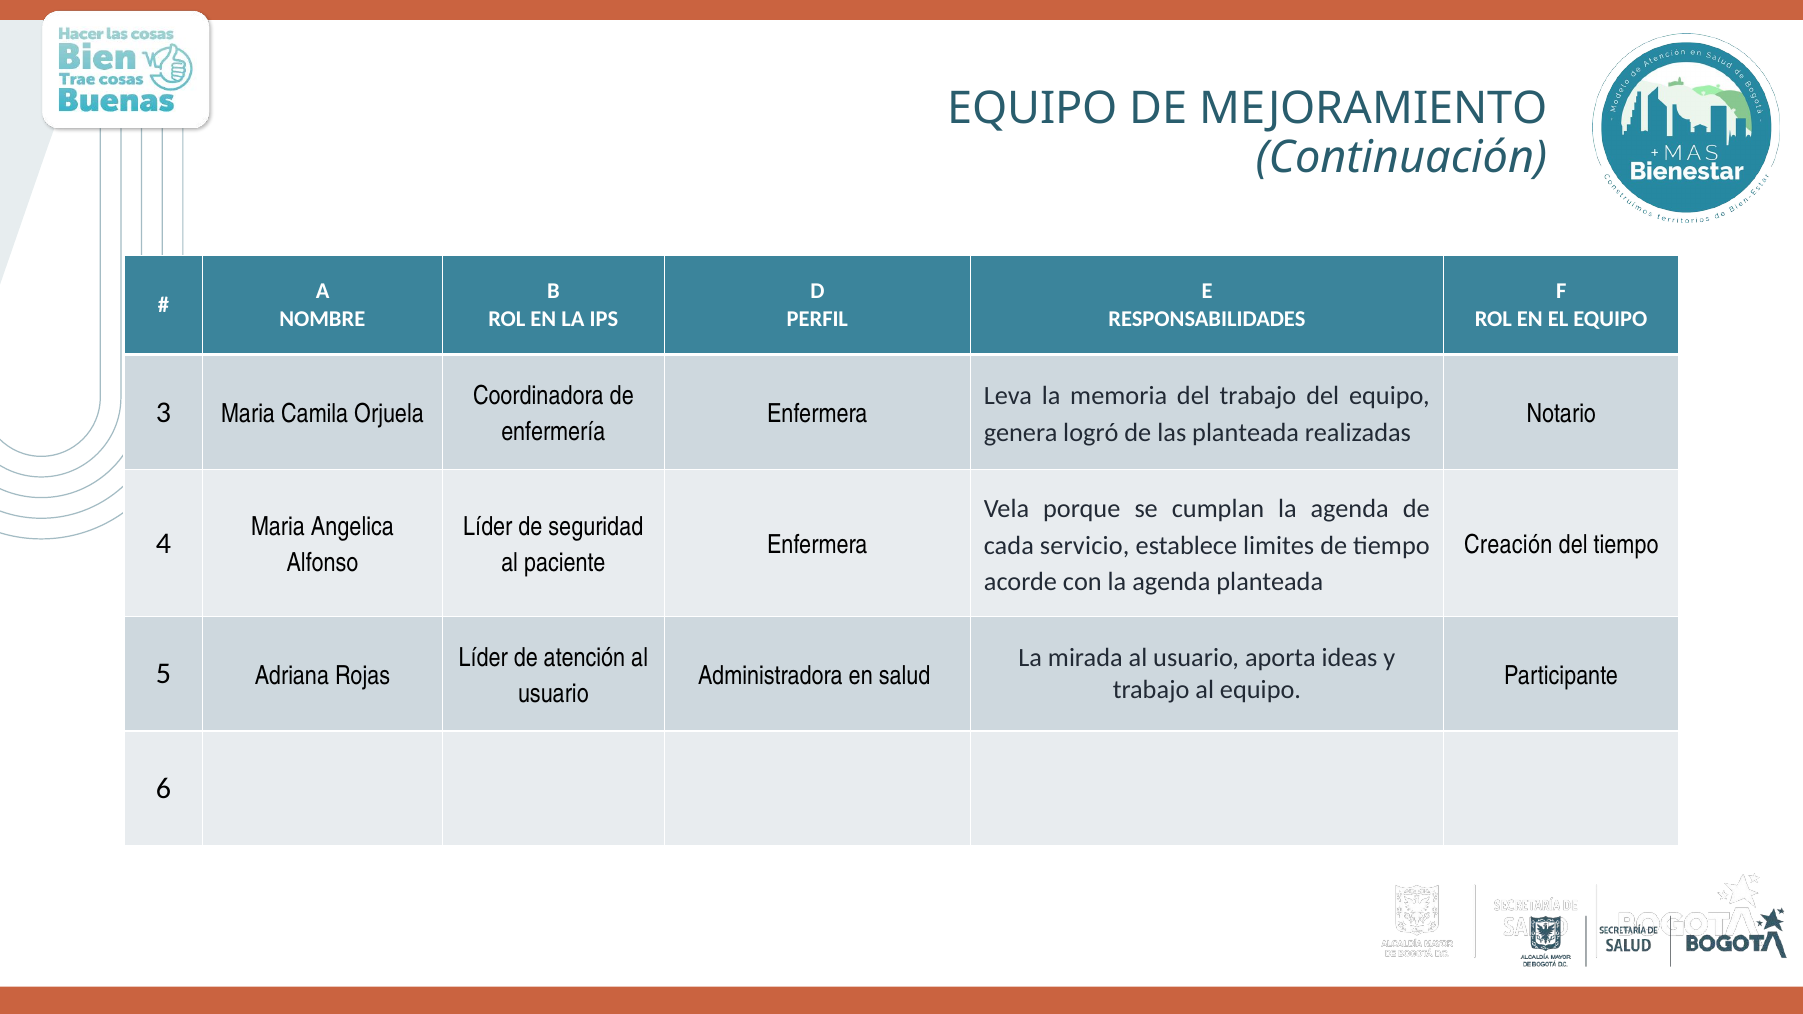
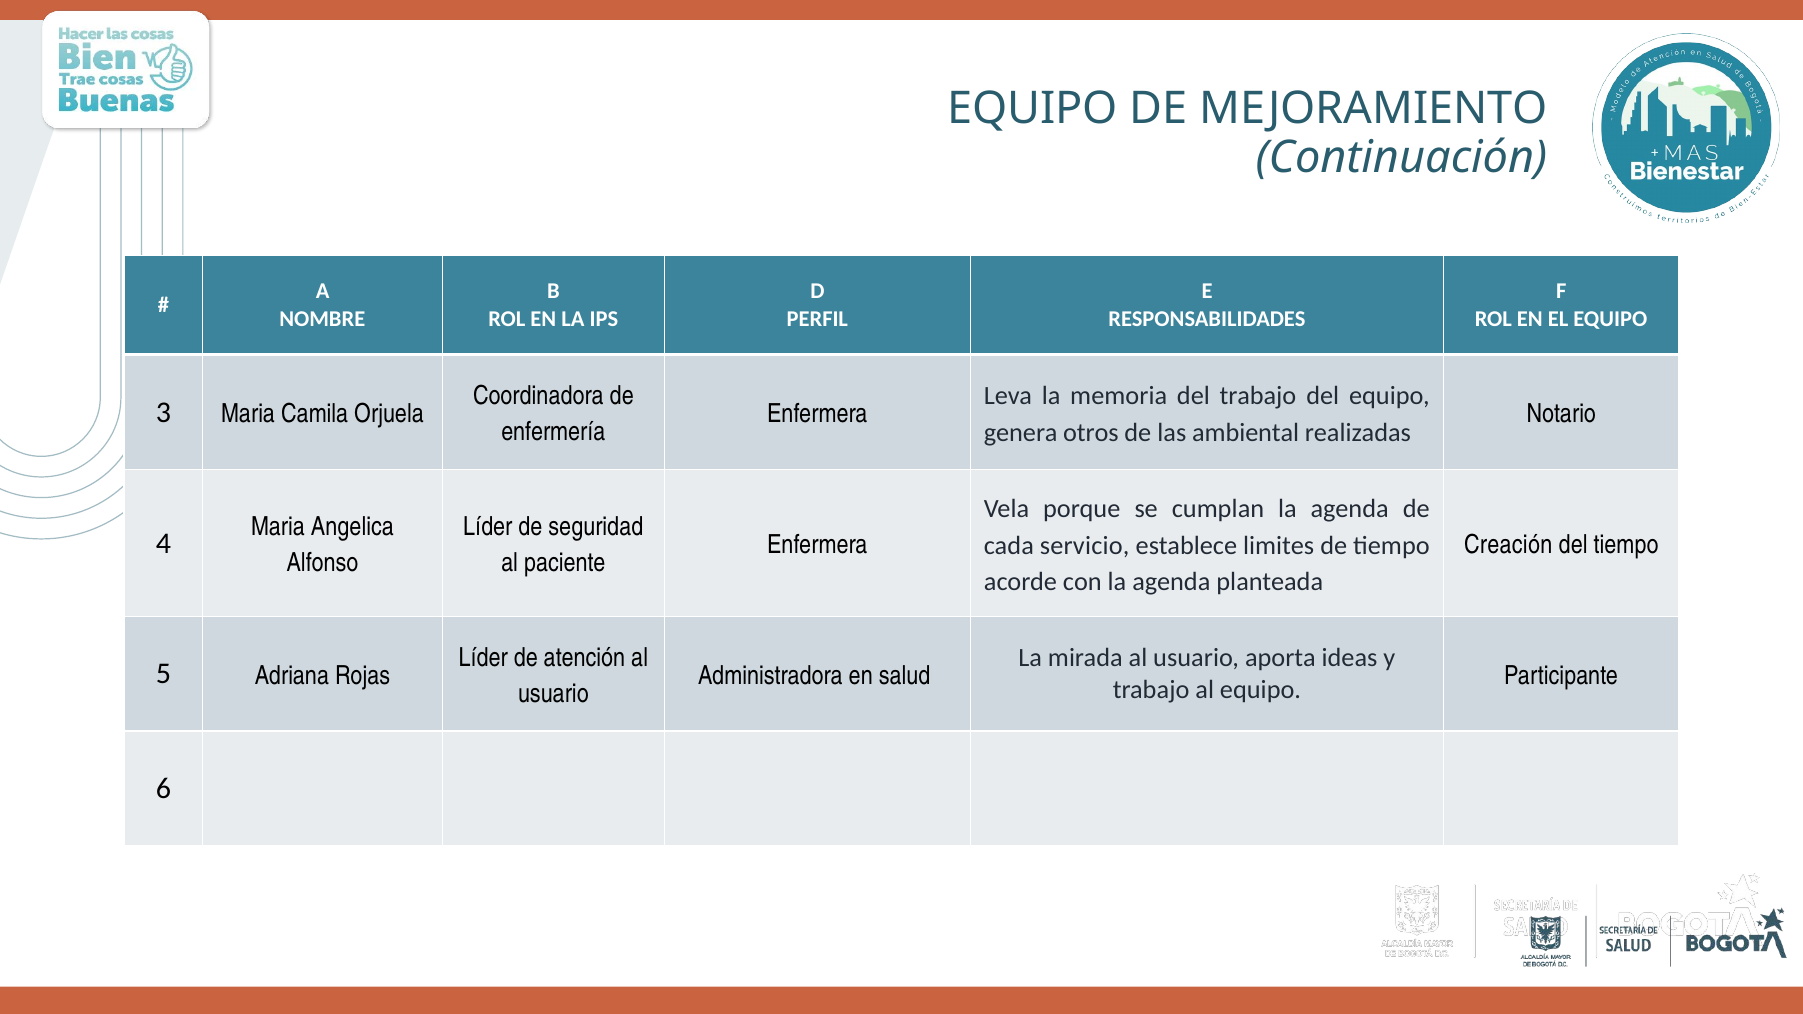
logró: logró -> otros (1091, 433)
las planteada: planteada -> ambiental (1246, 433)
